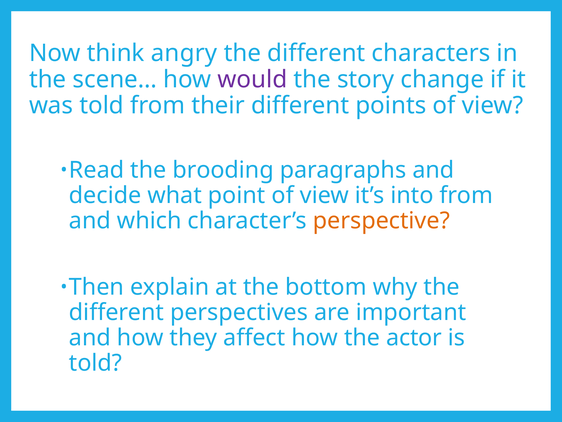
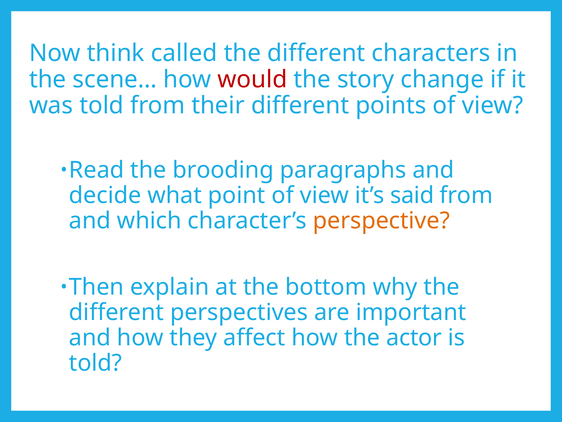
angry: angry -> called (184, 53)
would colour: purple -> red (252, 79)
into: into -> said (412, 195)
